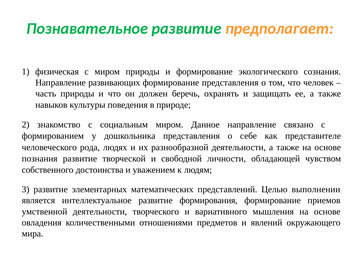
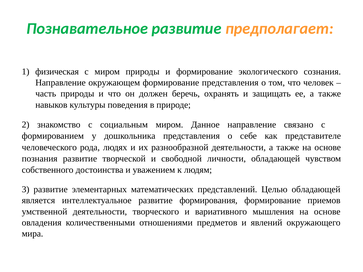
развивающих: развивающих -> окружающем (114, 83)
Целью выполнении: выполнении -> обладающей (316, 189)
